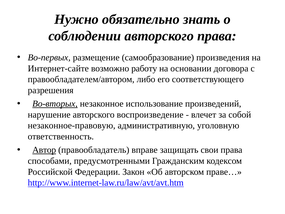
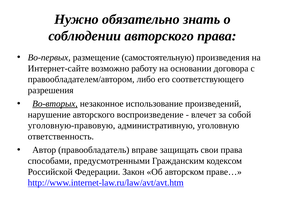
самообразование: самообразование -> самостоятельную (158, 57)
незаконное-правовую: незаконное-правовую -> уголовную-правовую (72, 125)
Автор underline: present -> none (44, 150)
